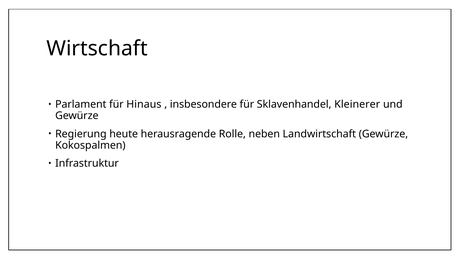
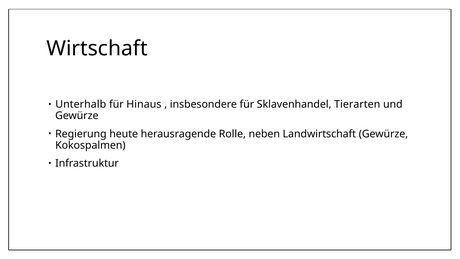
Parlament: Parlament -> Unterhalb (81, 104)
Kleinerer: Kleinerer -> Tierarten (357, 104)
